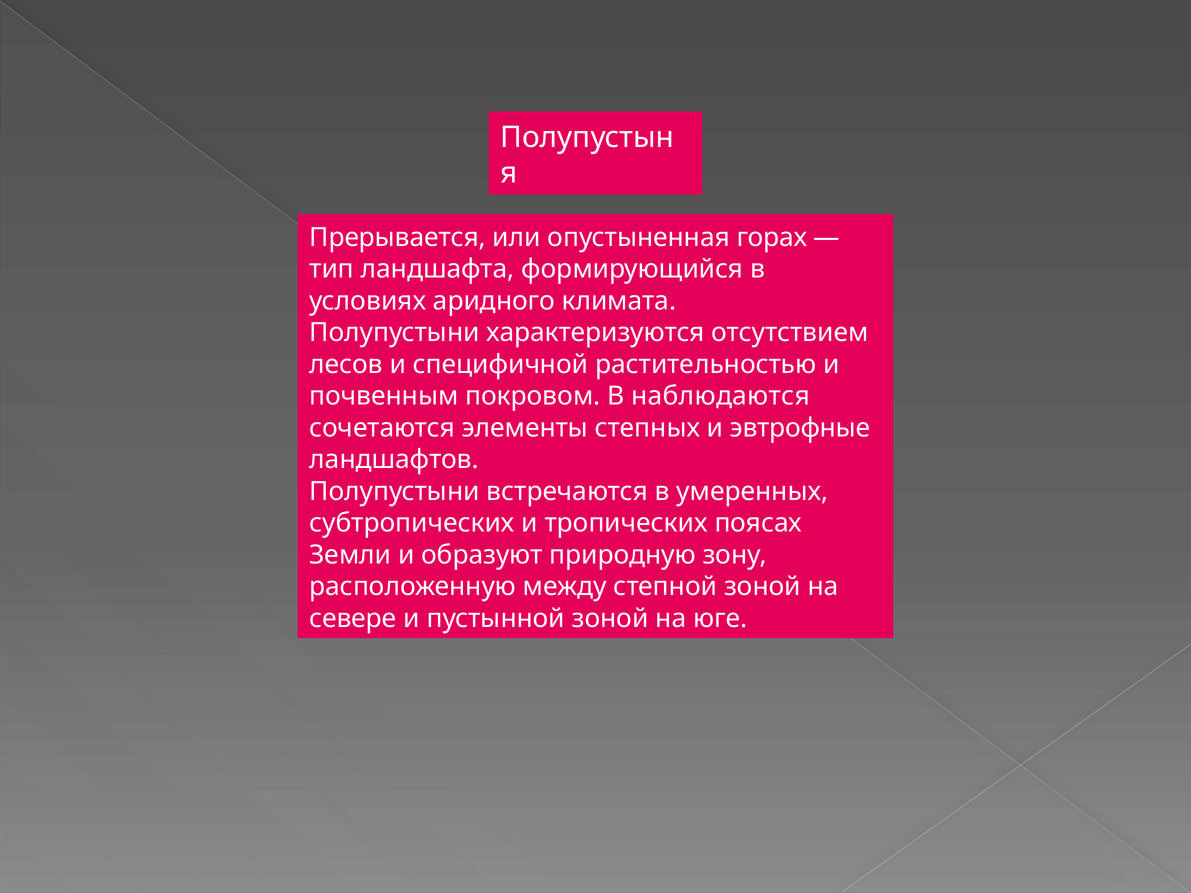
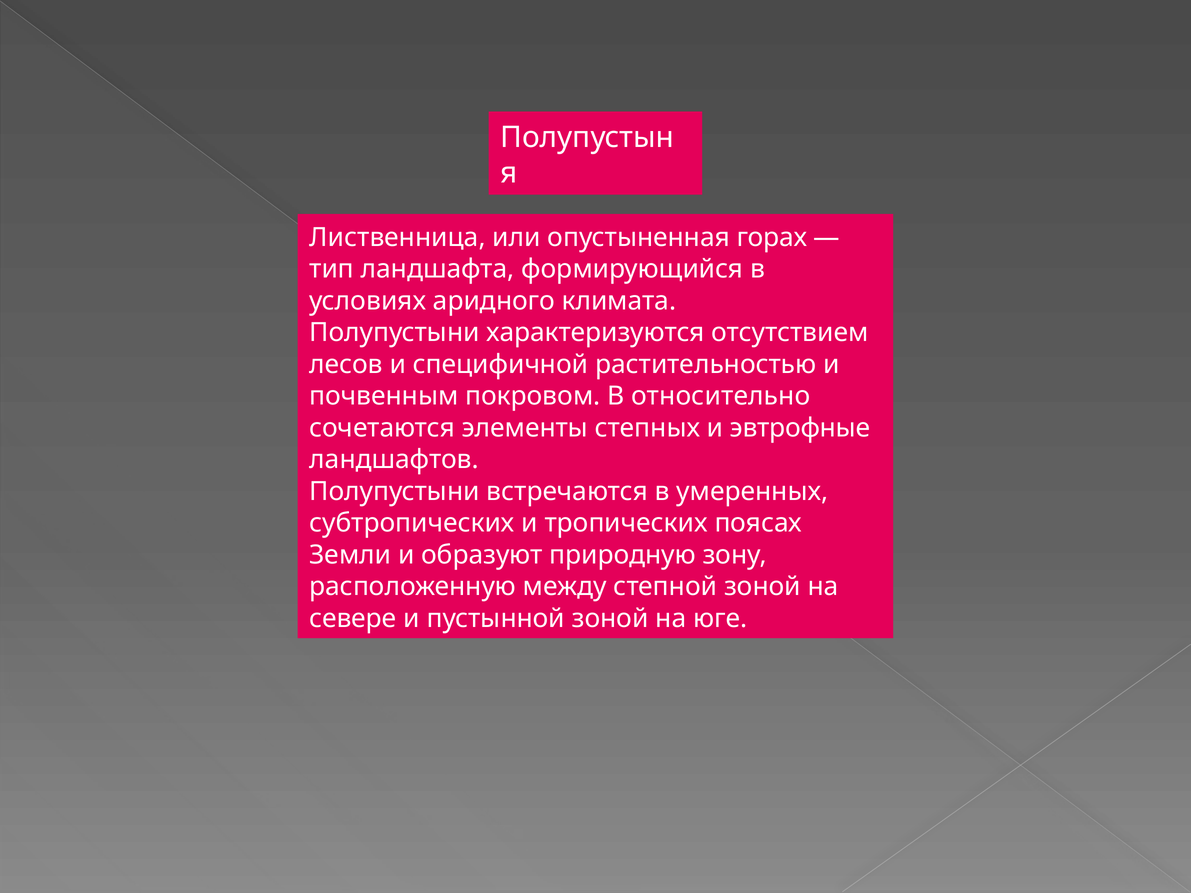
Прерывается: Прерывается -> Лиственница (398, 238)
наблюдаются: наблюдаются -> относительно (721, 396)
